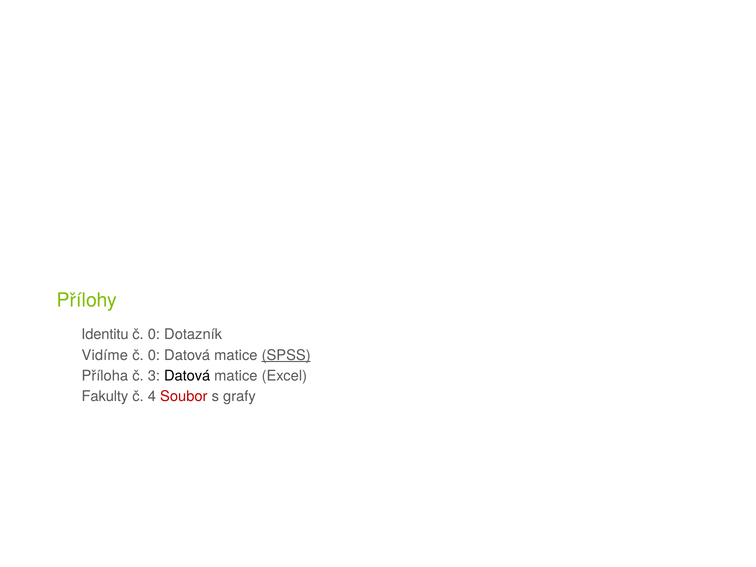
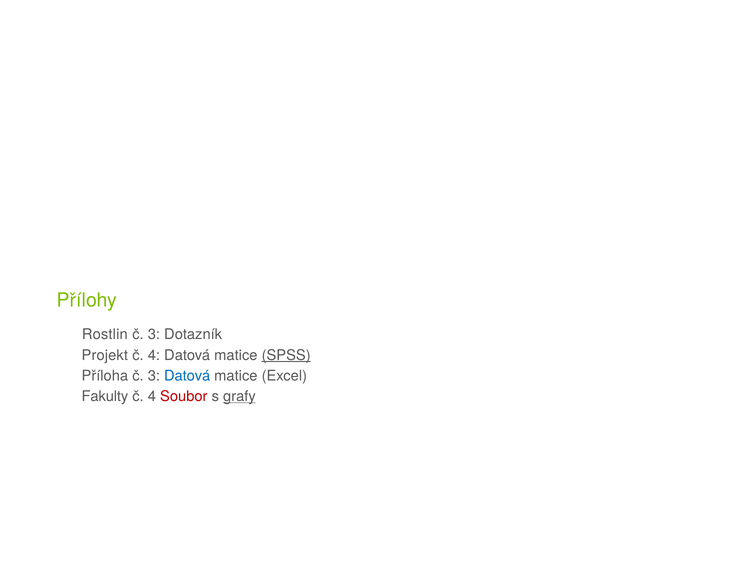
Identitu: Identitu -> Rostlin (105, 335)
0: 0 -> 3 (154, 335)
Vidíme: Vidíme -> Projekt (105, 355)
0: 0 -> 4 (154, 355)
Datová colour: black -> blue (187, 376)
grafy underline: none -> present (239, 396)
